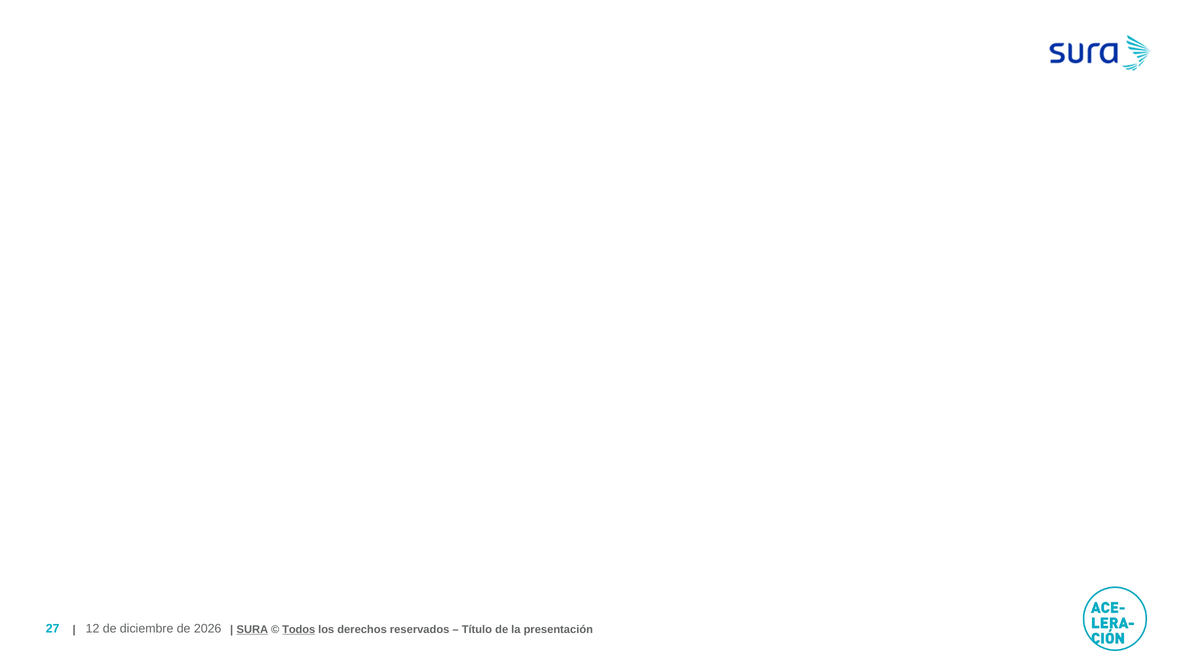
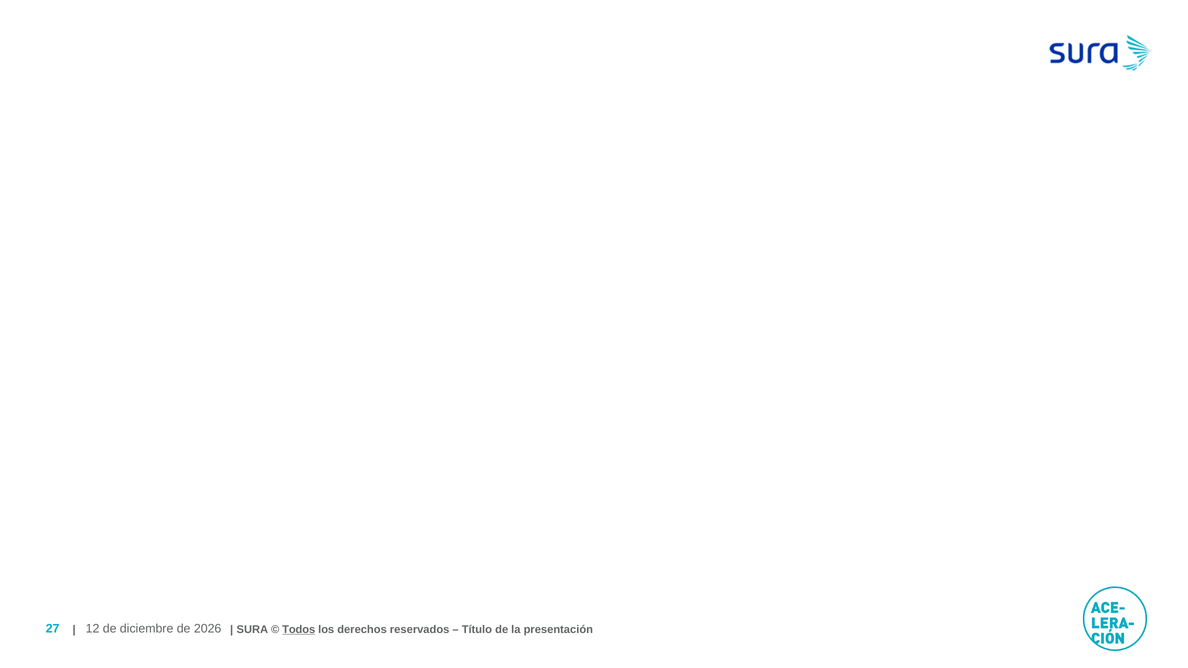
SURA underline: present -> none (252, 630)
